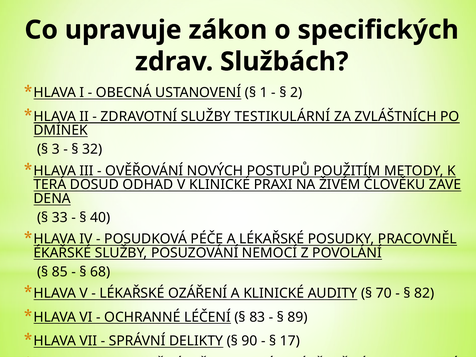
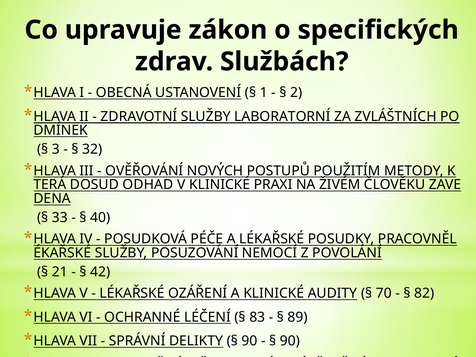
TESTIKULÁRNÍ: TESTIKULÁRNÍ -> LABORATORNÍ (282, 116)
85: 85 -> 21 (60, 272)
68: 68 -> 42 (100, 272)
17: 17 -> 90 (290, 341)
